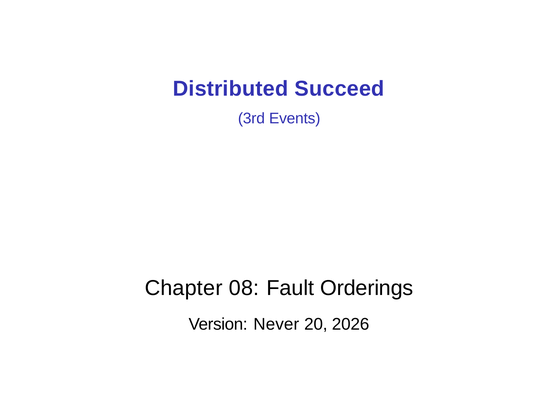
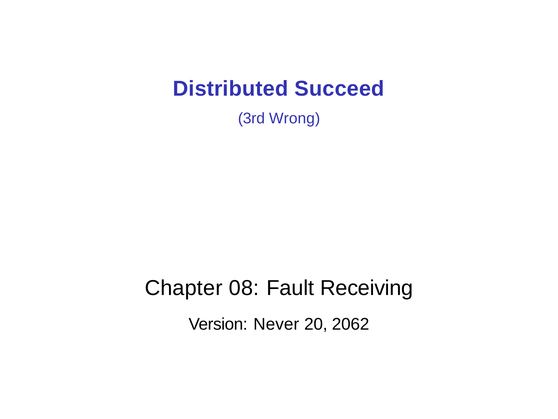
Events: Events -> Wrong (295, 118)
Orderings: Orderings -> Receiving (367, 288)
2026: 2026 -> 2062 (351, 324)
